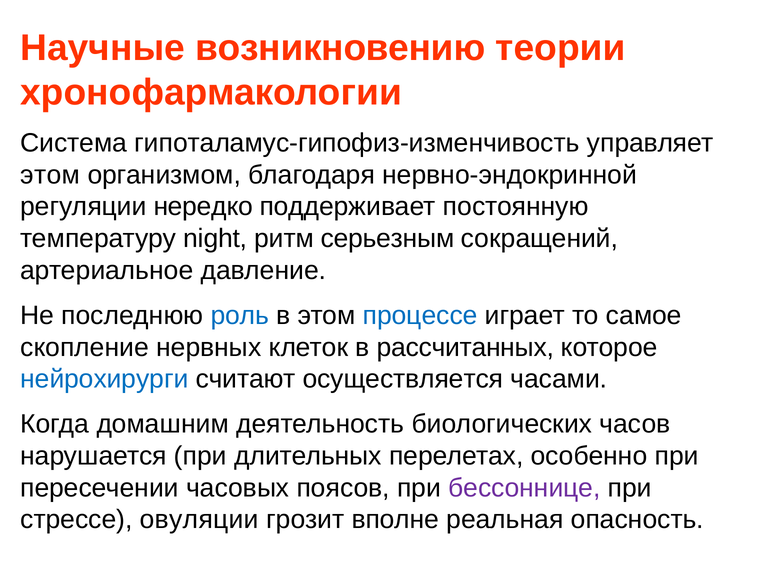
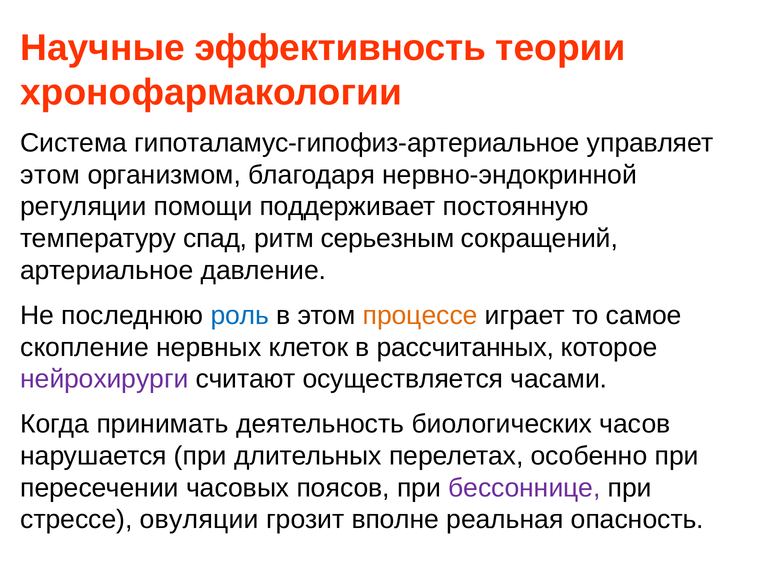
возникновению: возникновению -> эффективность (340, 48)
гипоталамус-гипофиз-изменчивость: гипоталамус-гипофиз-изменчивость -> гипоталамус-гипофиз-артериальное (357, 143)
нередко: нередко -> помощи (203, 207)
night: night -> спад (215, 239)
процессе colour: blue -> orange (420, 316)
нейрохирурги colour: blue -> purple (104, 380)
домашним: домашним -> принимать (163, 425)
